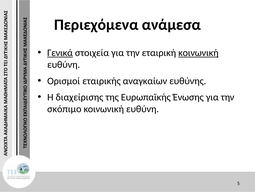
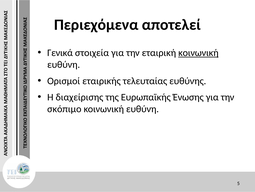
ανάμεσα: ανάμεσα -> αποτελεί (171, 25)
Γενικά underline: present -> none (60, 53)
αναγκαίων: αναγκαίων -> τελευταίας (145, 81)
